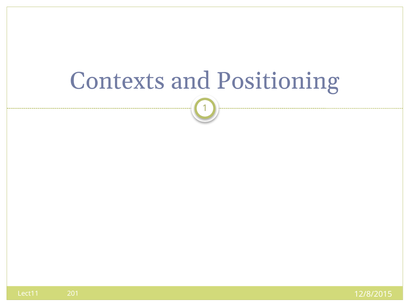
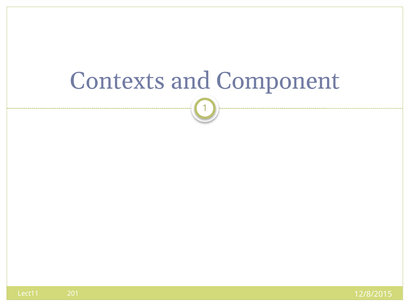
Positioning: Positioning -> Component (278, 81)
